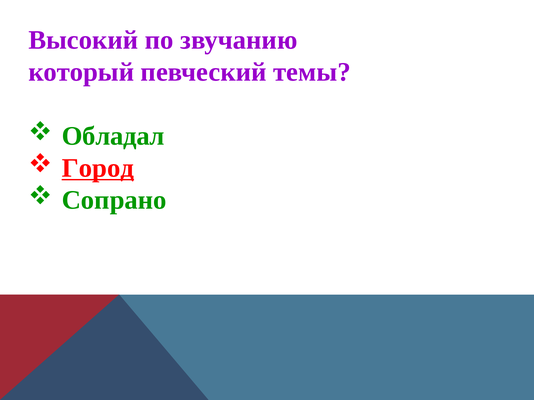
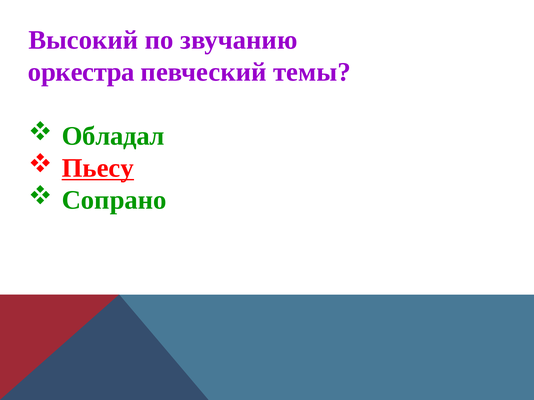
который: который -> оркестра (81, 72)
Город: Город -> Пьесу (98, 168)
